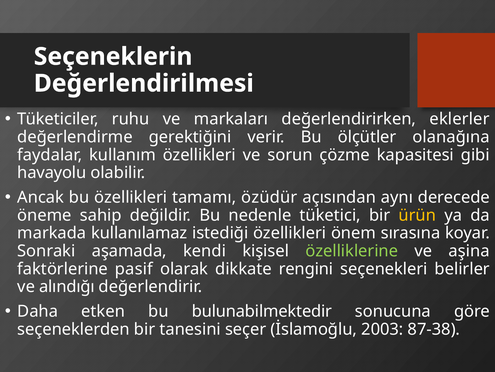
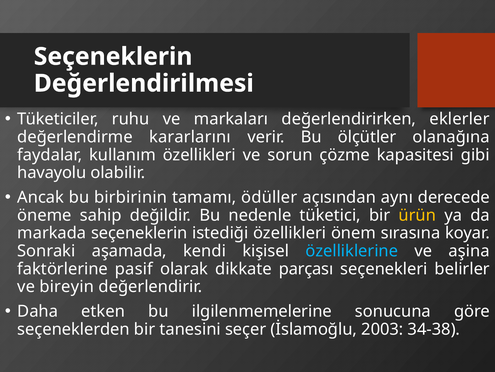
gerektiğini: gerektiğini -> kararlarını (190, 137)
bu özellikleri: özellikleri -> birbirinin (131, 197)
özüdür: özüdür -> ödüller (269, 197)
markada kullanılamaz: kullanılamaz -> seçeneklerin (139, 233)
özelliklerine colour: light green -> light blue (352, 251)
rengini: rengini -> parçası (306, 268)
alındığı: alındığı -> bireyin (67, 286)
bulunabilmektedir: bulunabilmektedir -> ilgilenmemelerine (262, 311)
87-38: 87-38 -> 34-38 (434, 329)
